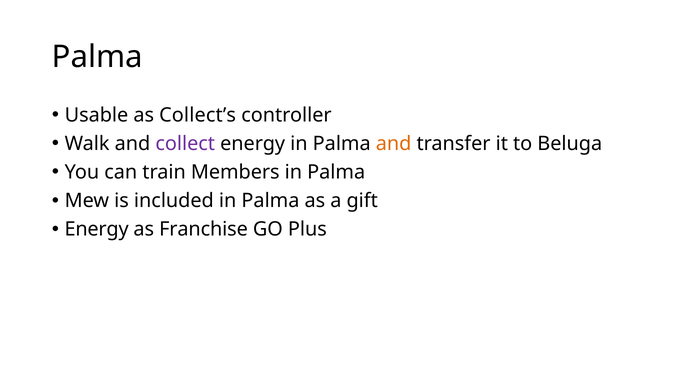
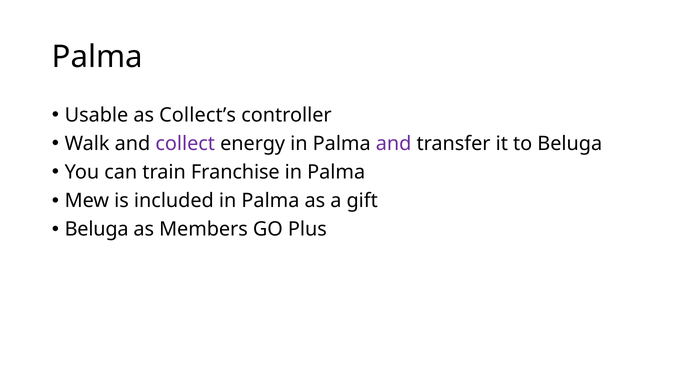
and colour: orange -> purple (394, 144)
Members: Members -> Franchise (235, 172)
Energy: Energy -> Beluga (97, 229)
Franchise: Franchise -> Members (203, 229)
